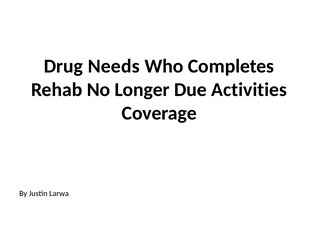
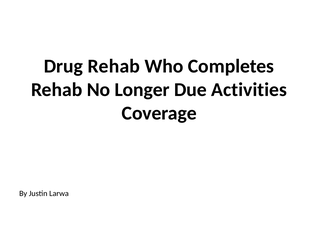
Drug Needs: Needs -> Rehab (114, 66)
